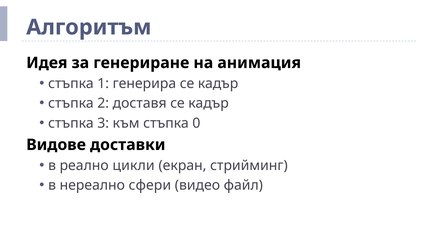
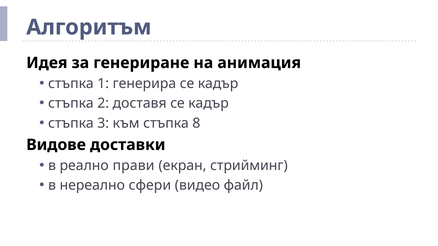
0: 0 -> 8 (196, 123)
цикли: цикли -> прави (134, 166)
